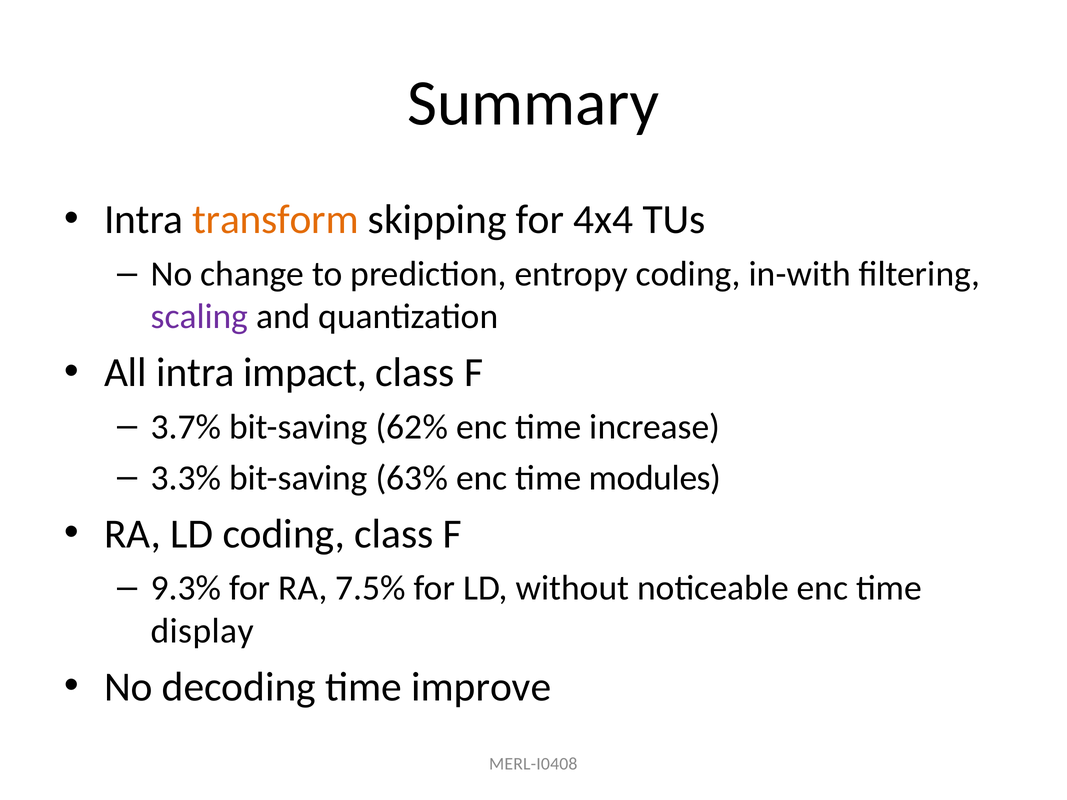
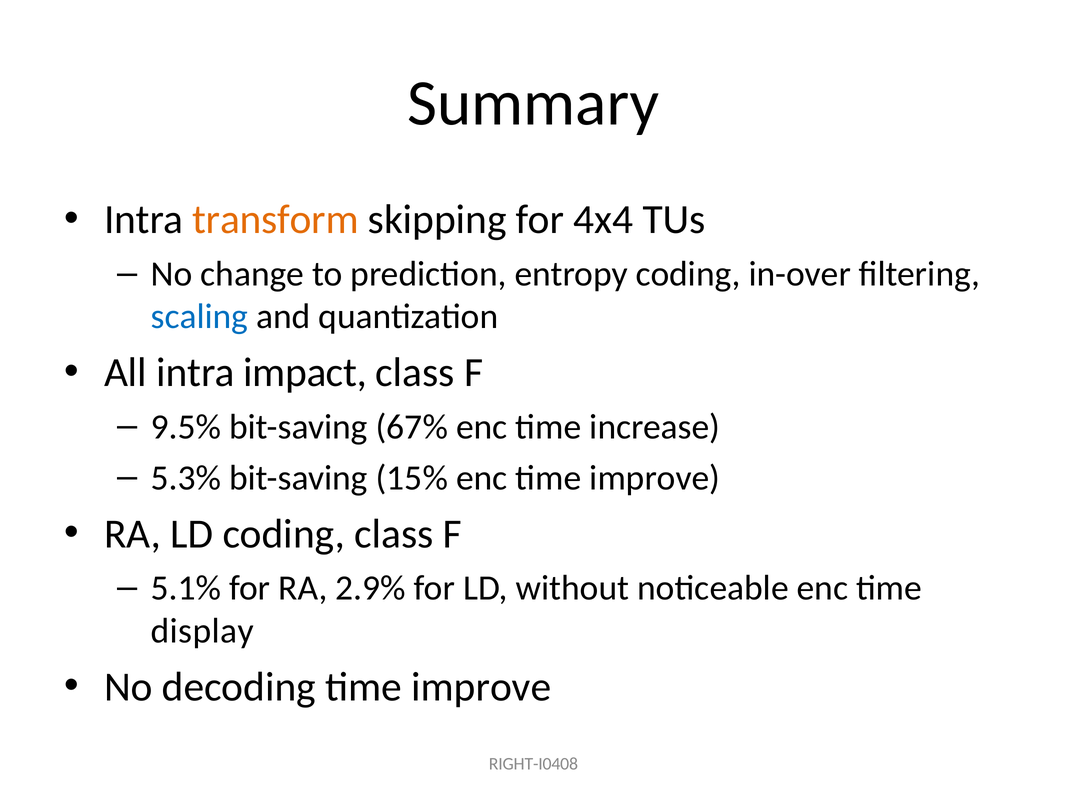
in-with: in-with -> in-over (800, 274)
scaling colour: purple -> blue (199, 317)
3.7%: 3.7% -> 9.5% (186, 427)
62%: 62% -> 67% (412, 427)
3.3%: 3.3% -> 5.3% (186, 478)
63%: 63% -> 15% (412, 478)
enc time modules: modules -> improve (655, 478)
9.3%: 9.3% -> 5.1% (186, 588)
7.5%: 7.5% -> 2.9% (371, 588)
MERL-I0408: MERL-I0408 -> RIGHT-I0408 (533, 764)
